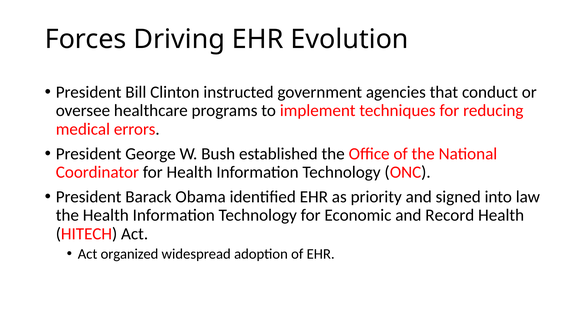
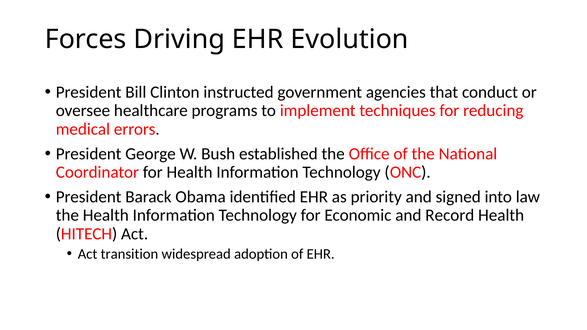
organized: organized -> transition (129, 254)
